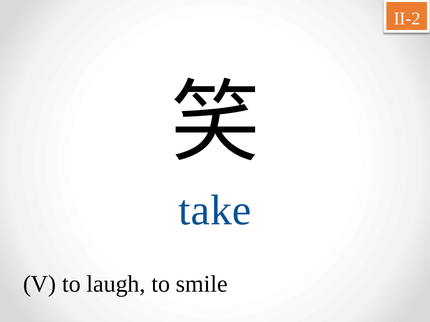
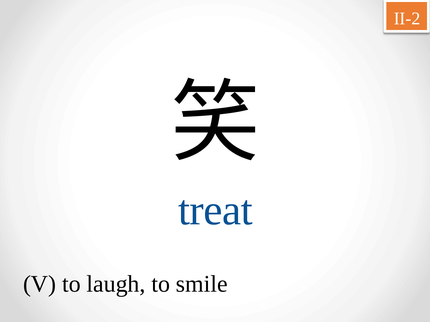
take: take -> treat (215, 211)
